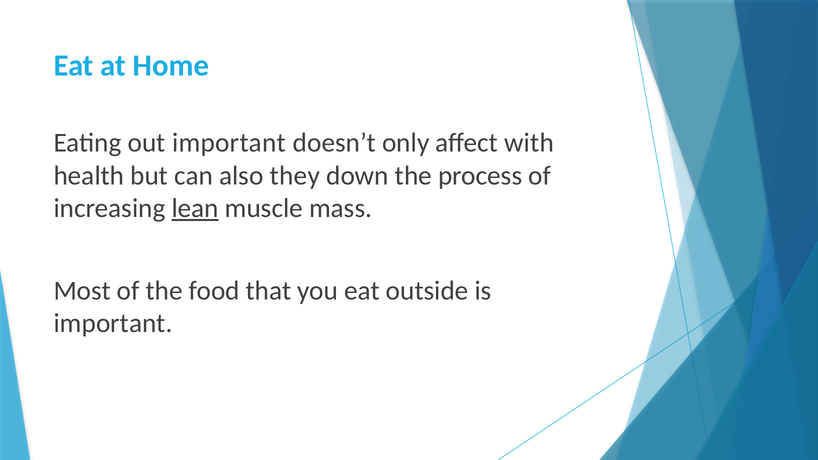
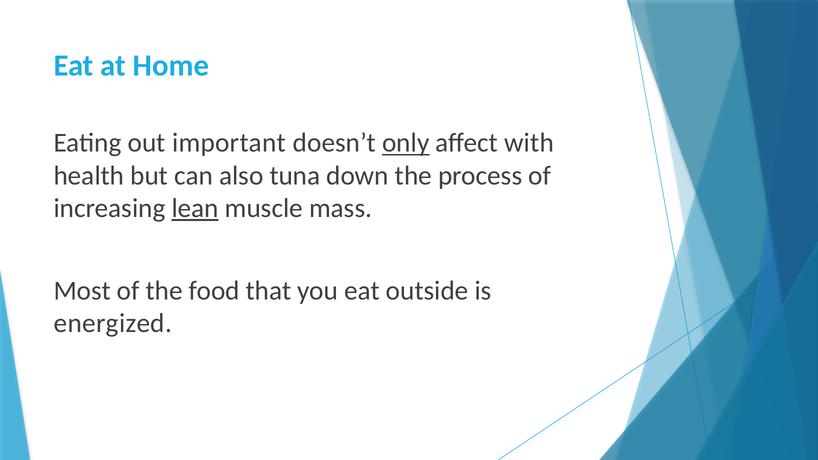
only underline: none -> present (406, 143)
they: they -> tuna (295, 176)
important: important -> energized (113, 324)
